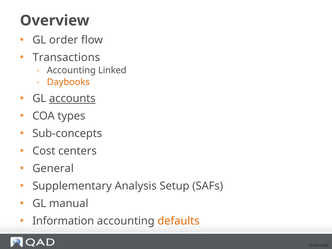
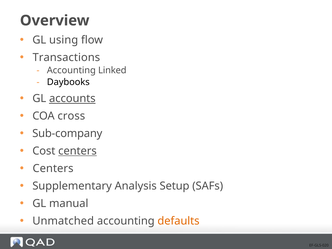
order: order -> using (64, 40)
Daybooks colour: orange -> black (68, 82)
types: types -> cross (71, 116)
Sub-concepts: Sub-concepts -> Sub-company (67, 133)
centers underline: none -> present (77, 151)
General: General -> Centers (53, 168)
Information: Information -> Unmatched (63, 221)
